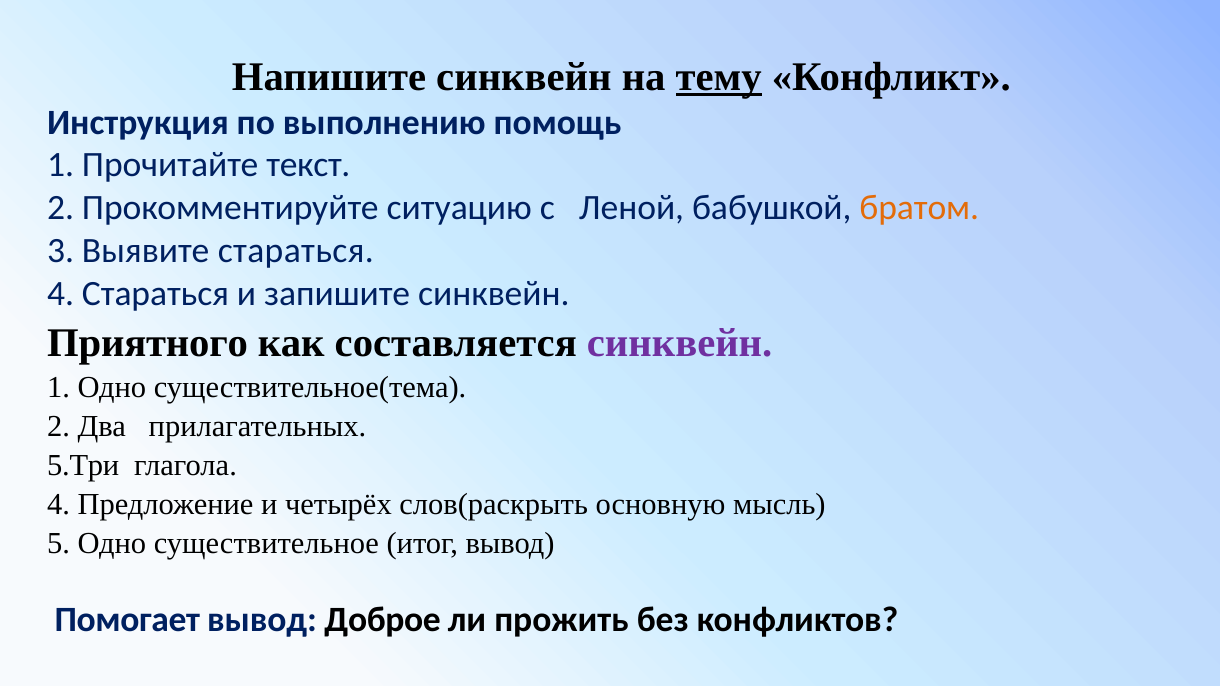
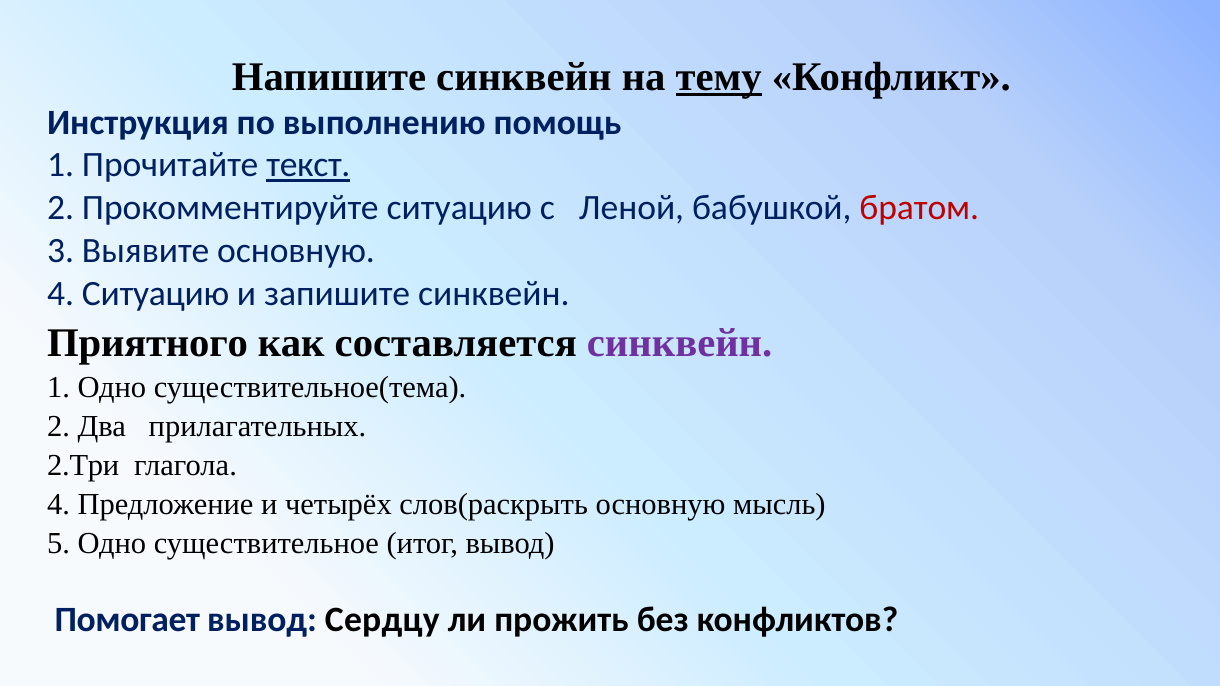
текст underline: none -> present (308, 165)
братом colour: orange -> red (919, 208)
Выявите стараться: стараться -> основную (296, 251)
4 Стараться: Стараться -> Ситуацию (156, 293)
5.Три: 5.Три -> 2.Три (83, 466)
Доброе: Доброе -> Сердцу (382, 620)
